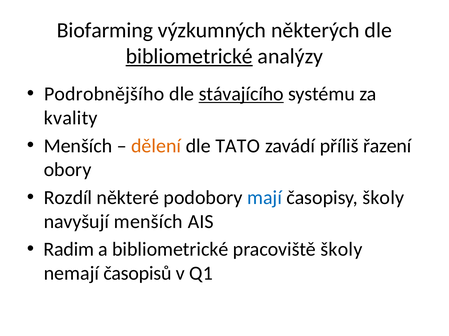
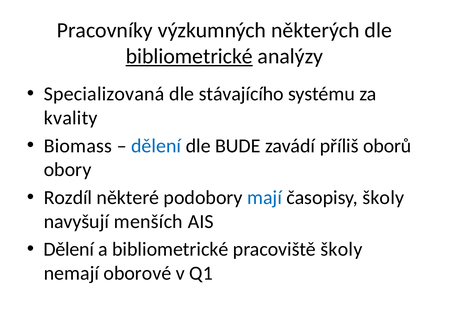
Biofarming: Biofarming -> Pracovníky (105, 30)
Podrobnějšího: Podrobnějšího -> Specializovaná (104, 94)
stávajícího underline: present -> none (241, 94)
Menších: Menších -> Biomass (78, 146)
dělení colour: orange -> blue (156, 146)
TATO: TATO -> BUDE (238, 146)
řazení: řazení -> oborů (387, 146)
Radim: Radim -> Dělení (69, 250)
časopisů: časopisů -> oborové (137, 274)
